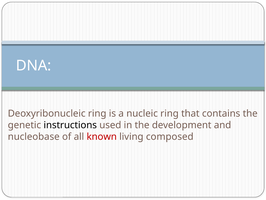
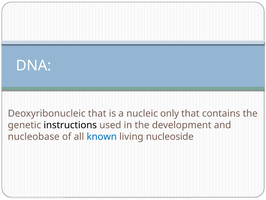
Deoxyribonucleic ring: ring -> that (97, 113)
nucleic ring: ring -> only (170, 113)
known colour: red -> blue (102, 136)
composed: composed -> nucleoside (170, 136)
